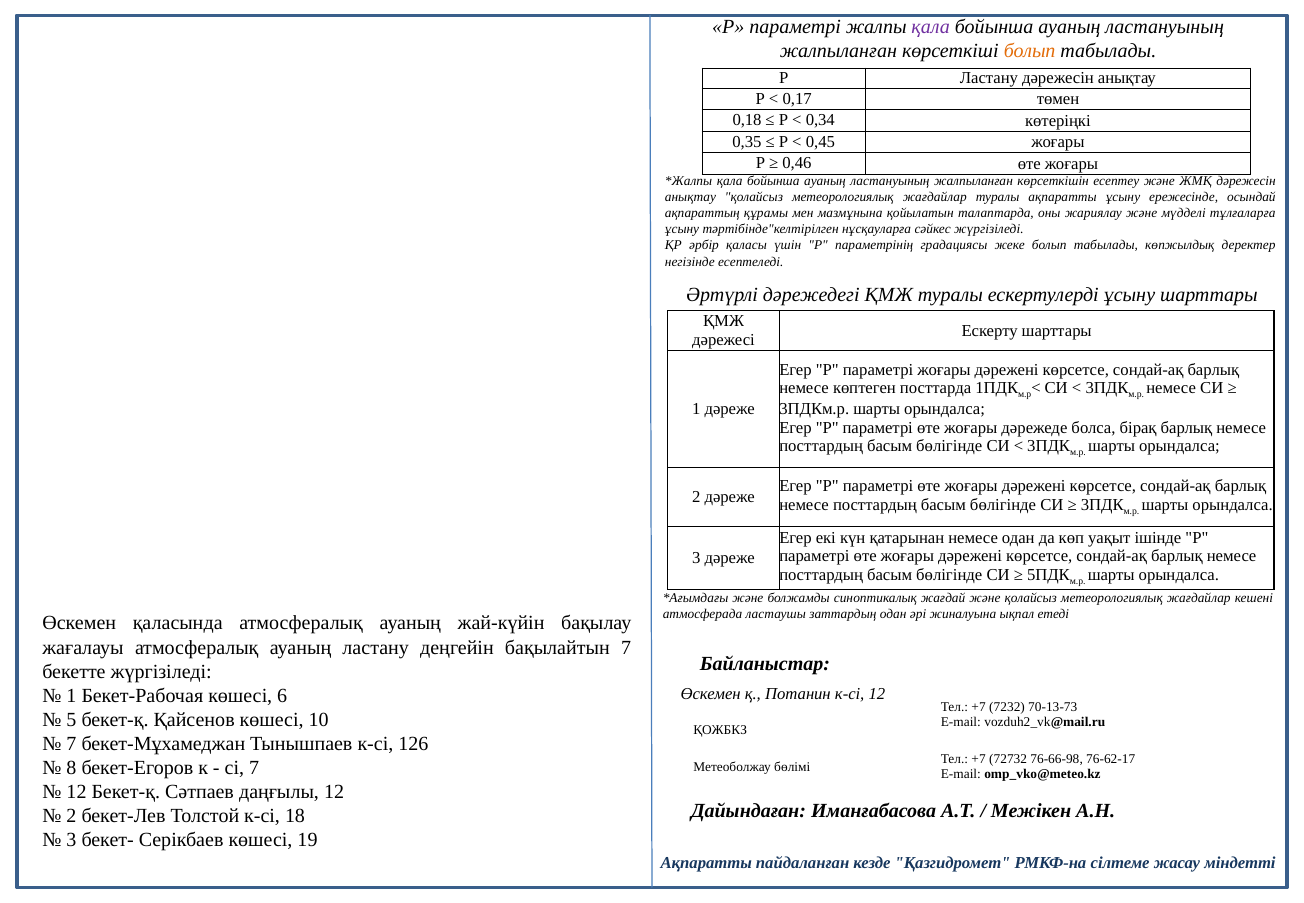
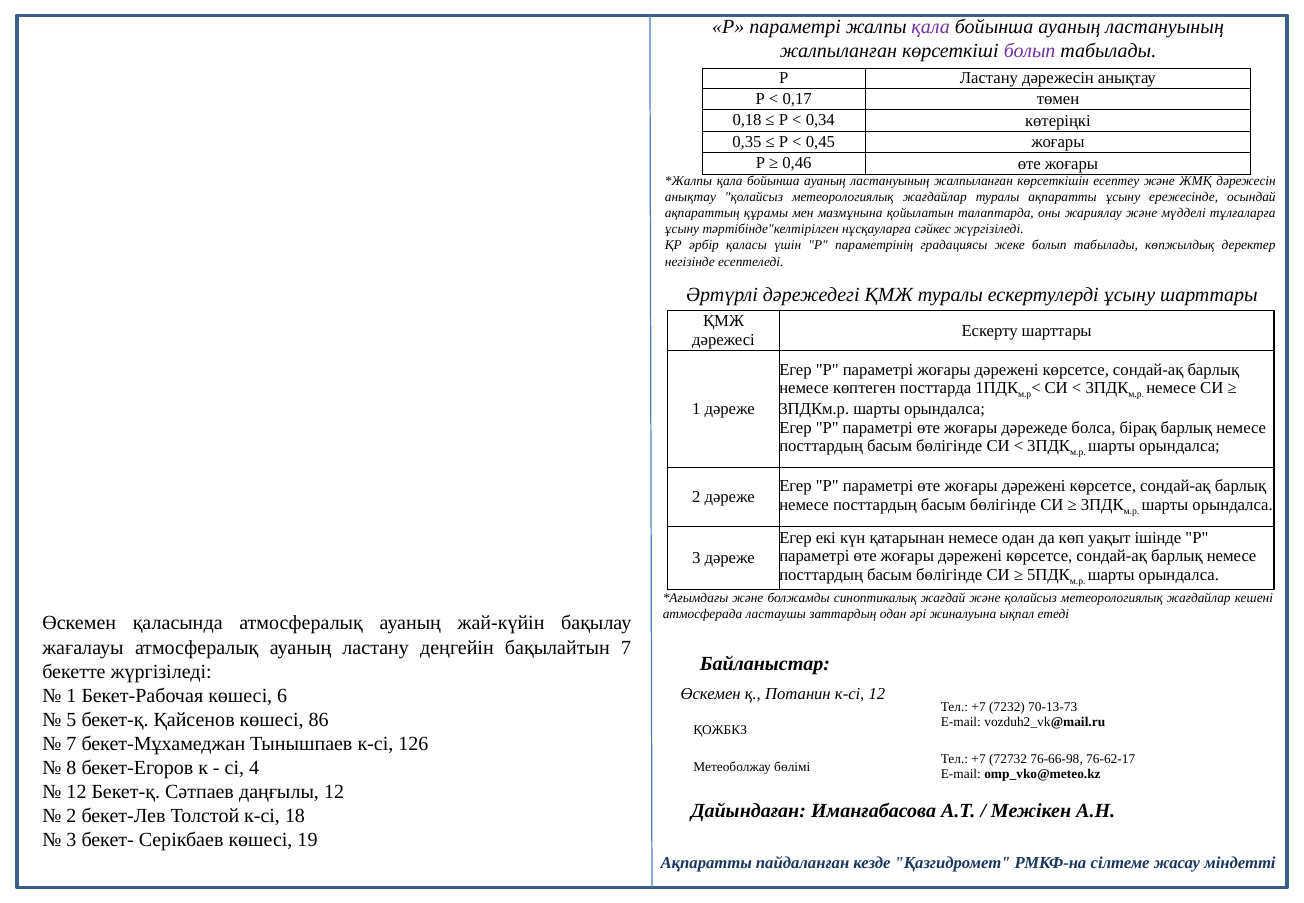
болып colour: orange -> purple (1030, 51)
10: 10 -> 86 (319, 719)
сі 7: 7 -> 4 (254, 768)
